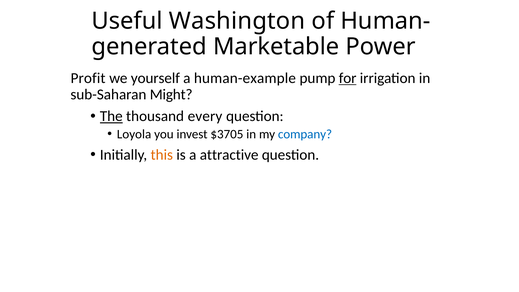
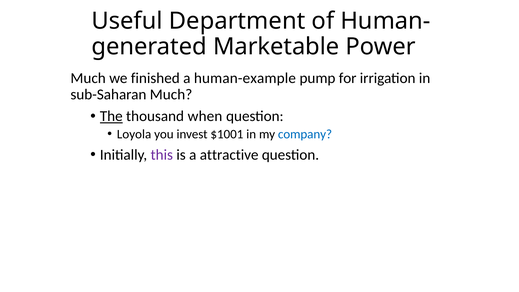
Washington: Washington -> Department (237, 21)
Profit: Profit -> Much (88, 78)
yourself: yourself -> finished (155, 78)
for underline: present -> none (348, 78)
sub-Saharan Might: Might -> Much (171, 95)
every: every -> when (205, 116)
$3705: $3705 -> $1001 (227, 134)
this colour: orange -> purple (162, 155)
